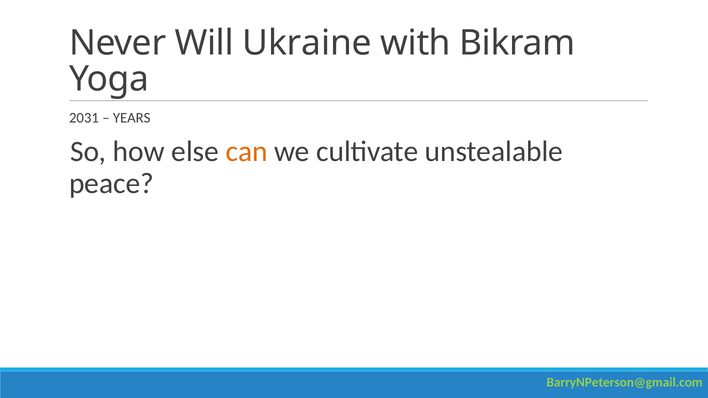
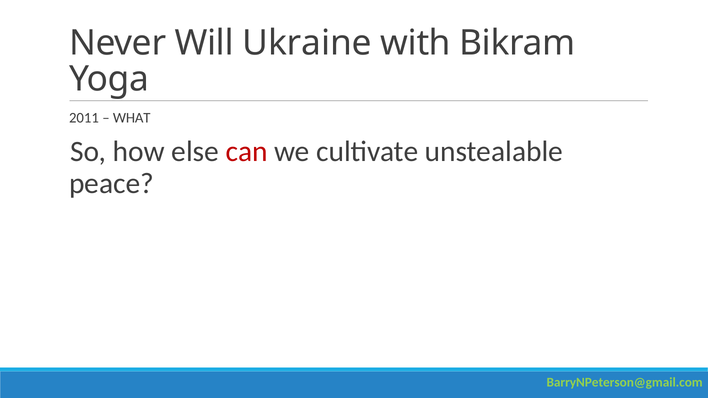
2031: 2031 -> 2011 (84, 118)
YEARS: YEARS -> WHAT (132, 118)
can colour: orange -> red (247, 152)
